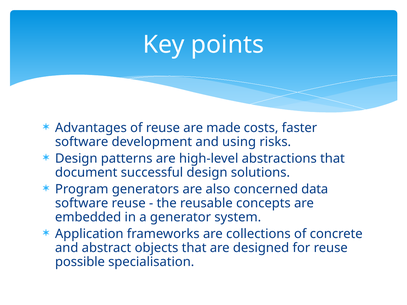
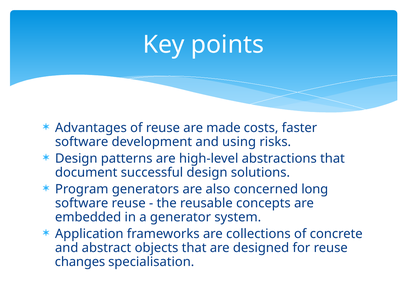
data: data -> long (315, 189)
possible: possible -> changes (80, 262)
